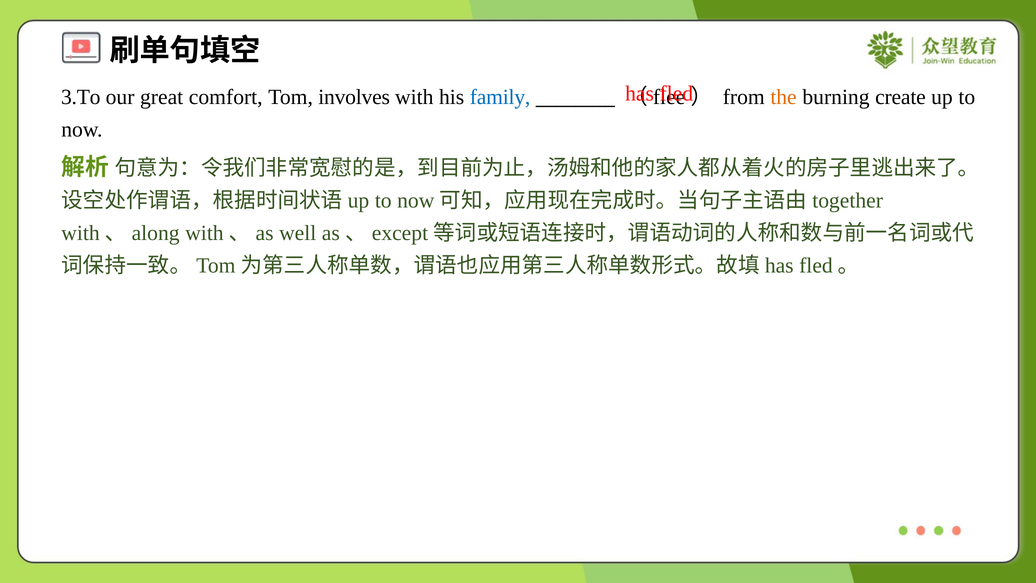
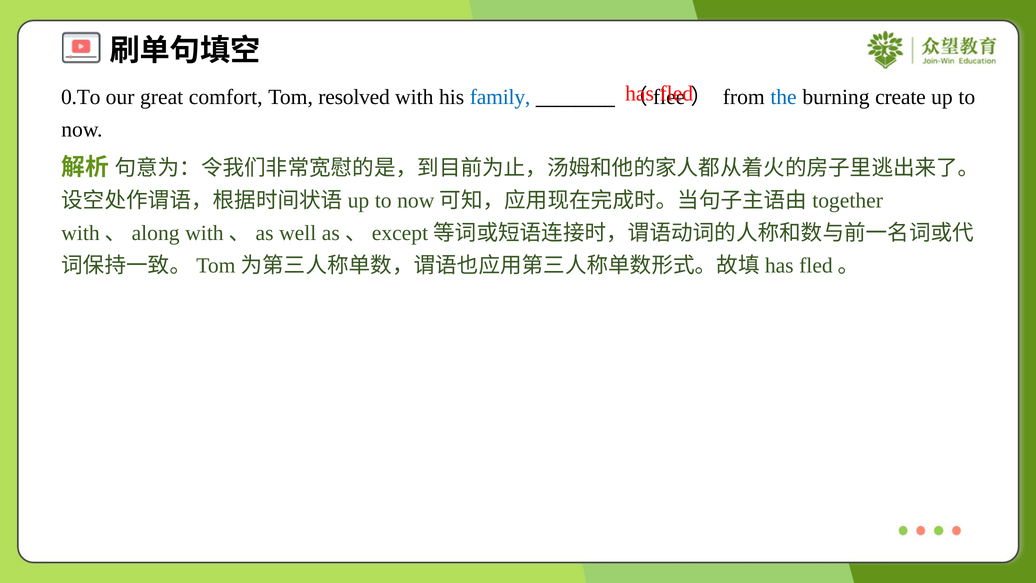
3.To: 3.To -> 0.To (81, 97)
involves: involves -> resolved (354, 97)
the colour: orange -> blue (784, 97)
